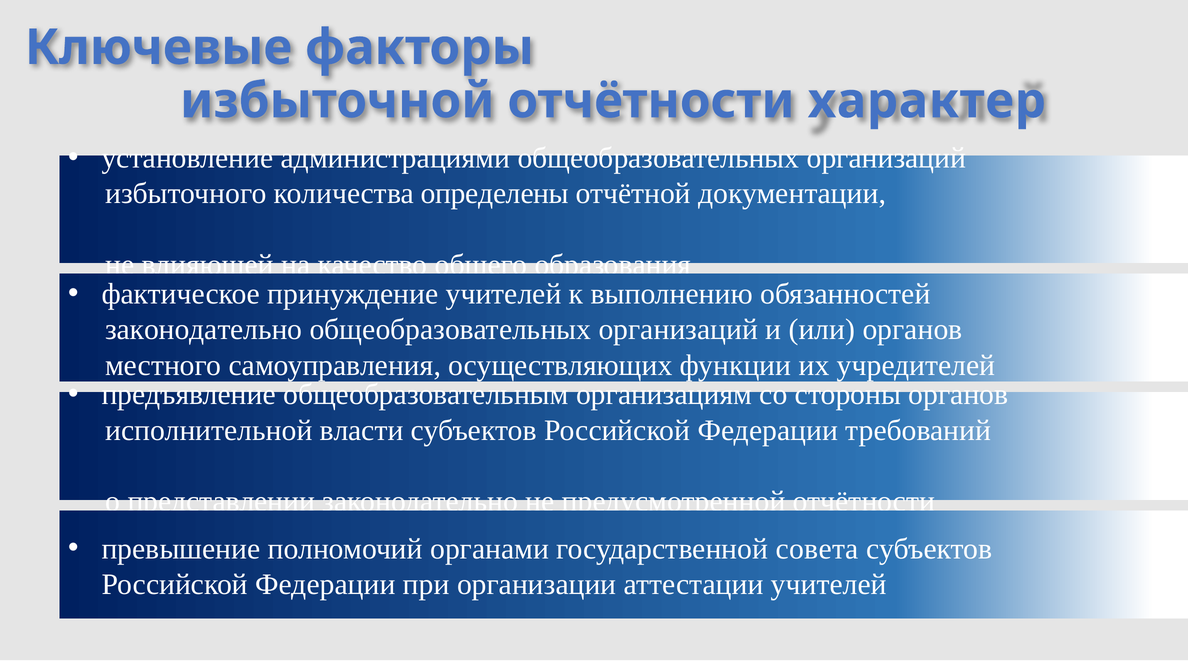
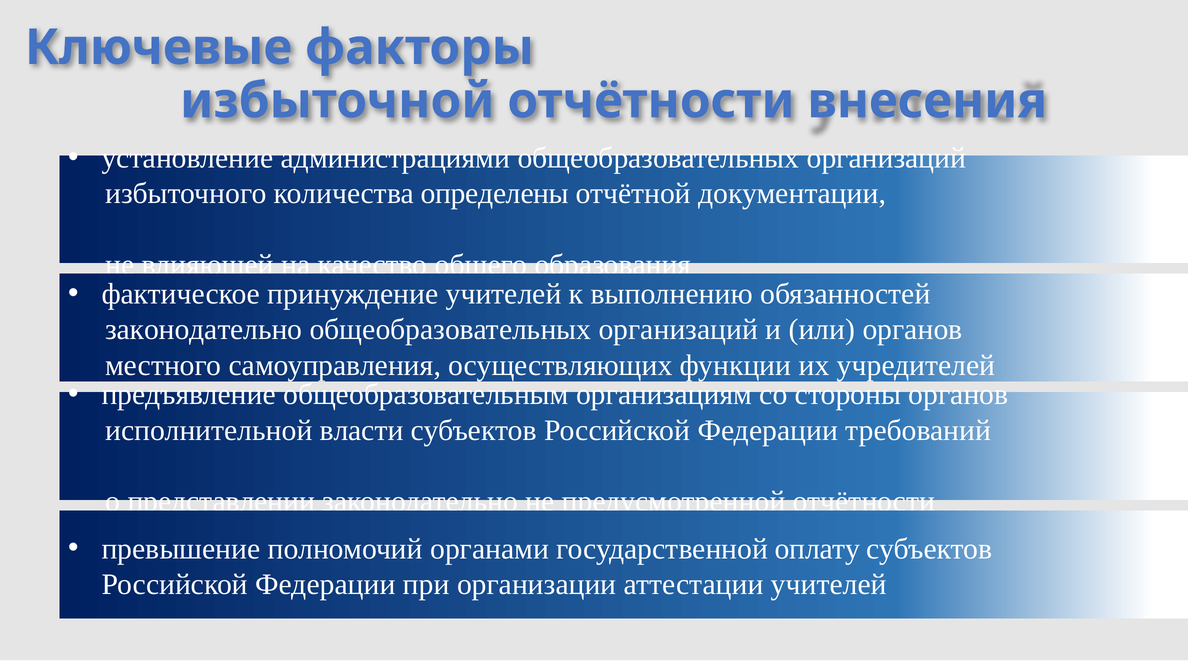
характер: характер -> внесения (927, 101)
совета: совета -> оплату (817, 549)
